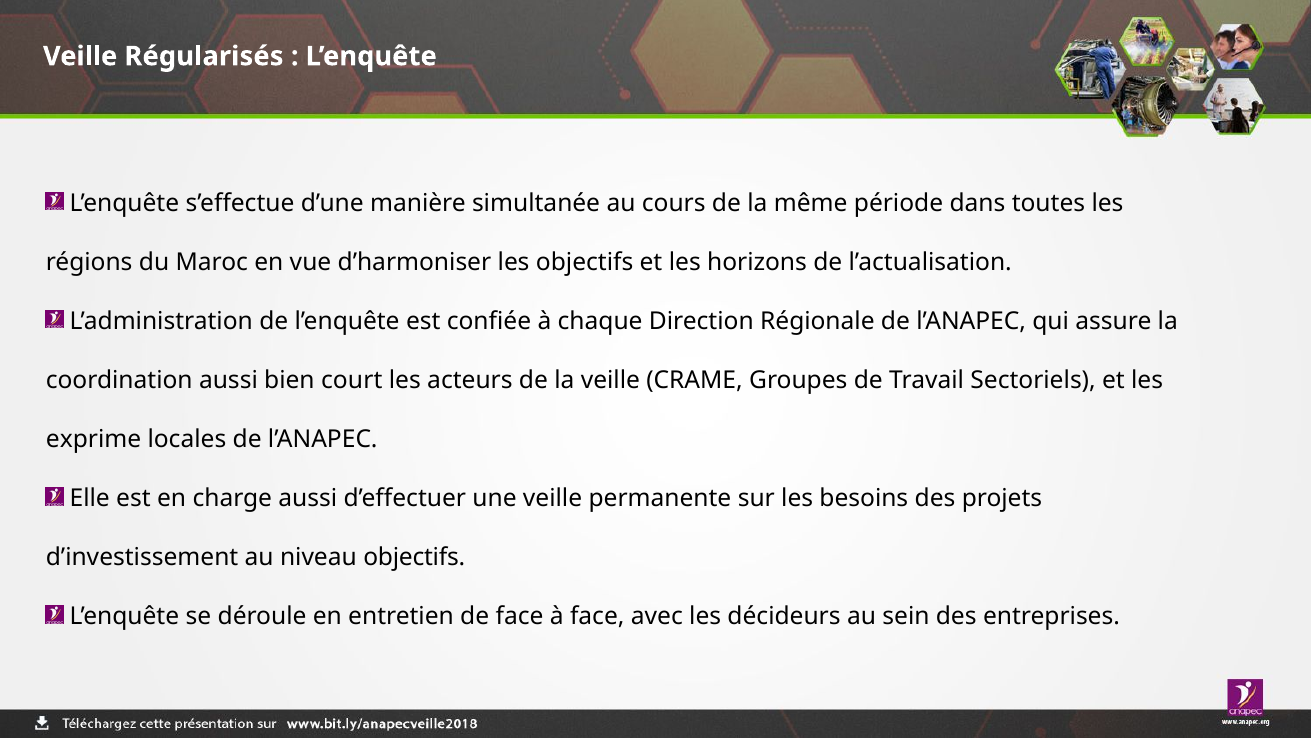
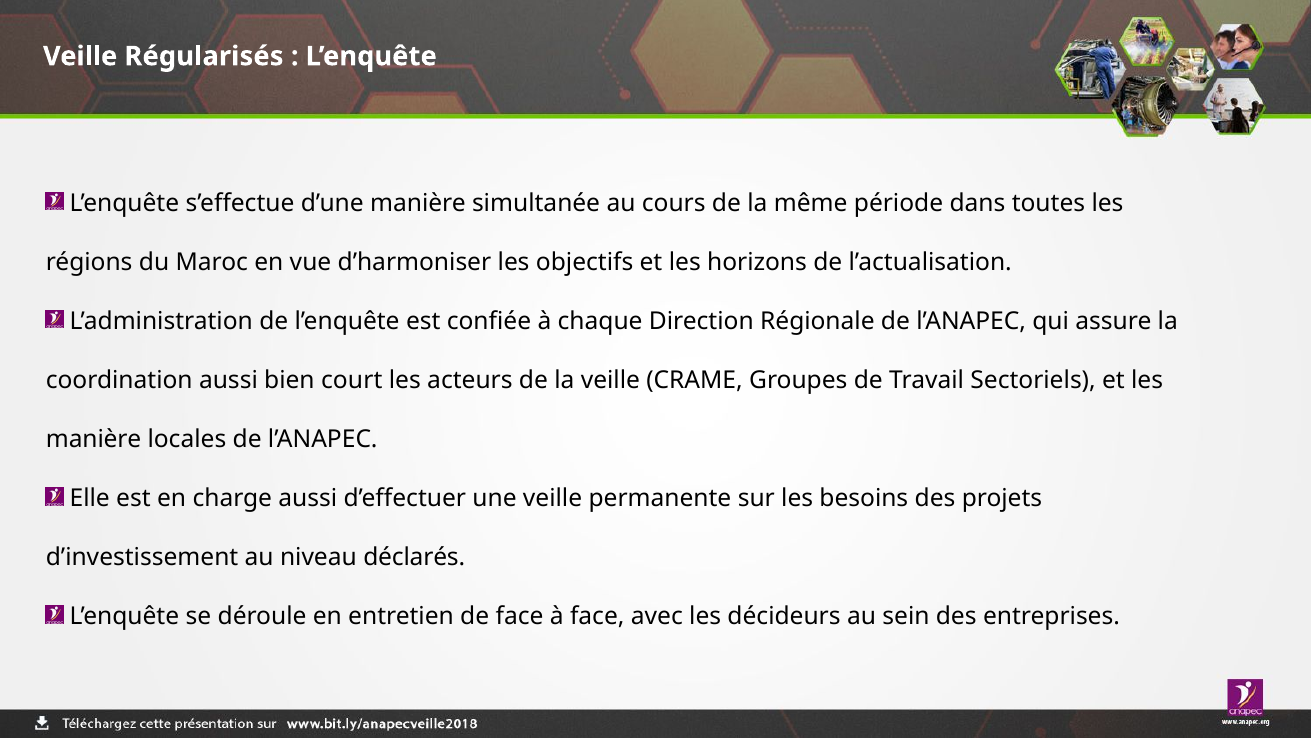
exprime: exprime -> manière (94, 439)
niveau objectifs: objectifs -> déclarés (414, 557)
